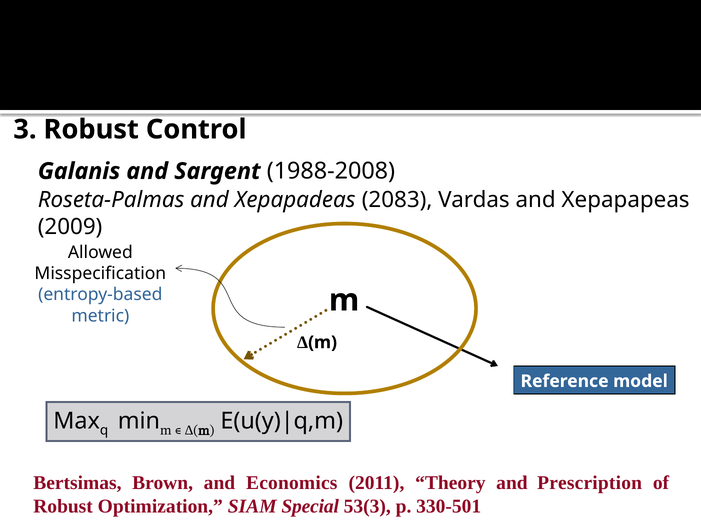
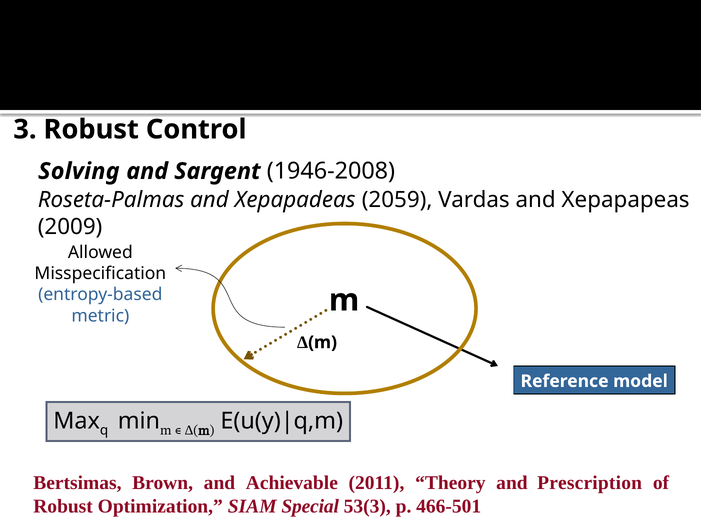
Galanis: Galanis -> Solving (79, 171)
1988-2008: 1988-2008 -> 1946-2008 (331, 171)
2083: 2083 -> 2059 (397, 200)
Economics: Economics -> Achievable (292, 483)
330-501: 330-501 -> 466-501 (449, 506)
